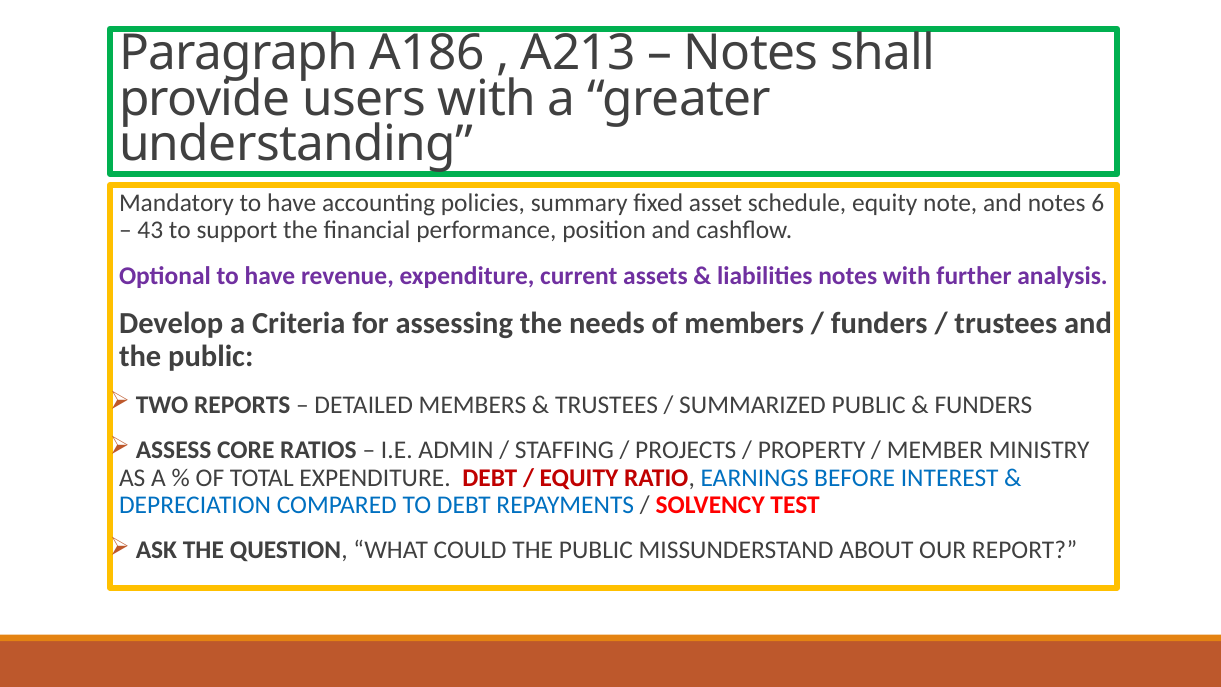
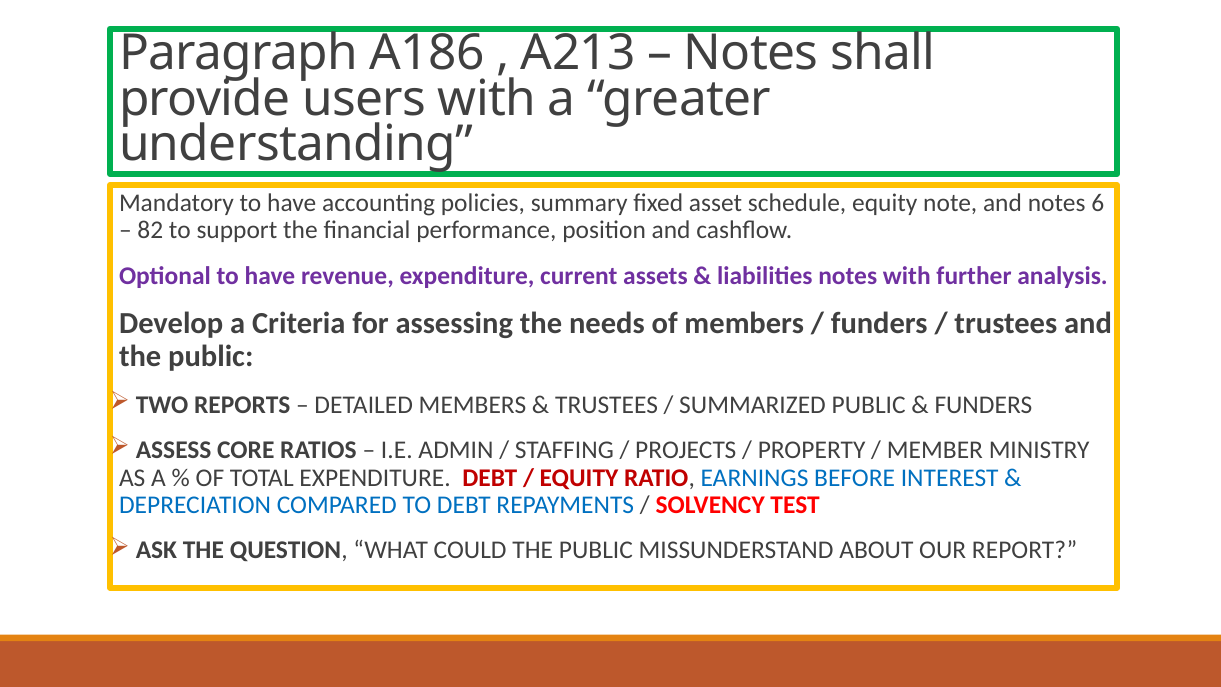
43: 43 -> 82 (150, 230)
